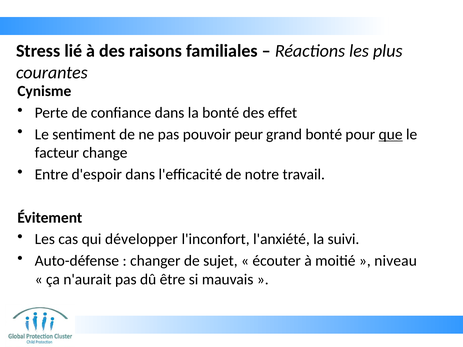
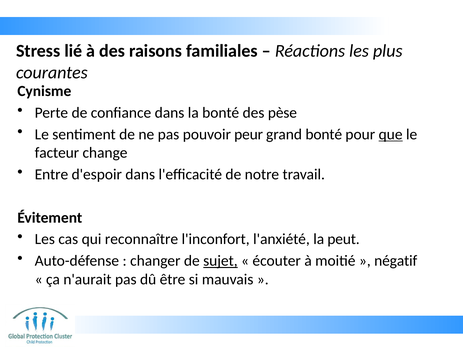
effet: effet -> pèse (282, 113)
développer: développer -> reconnaître (141, 239)
suivi: suivi -> peut (344, 239)
sujet underline: none -> present (220, 261)
niveau: niveau -> négatif (396, 261)
